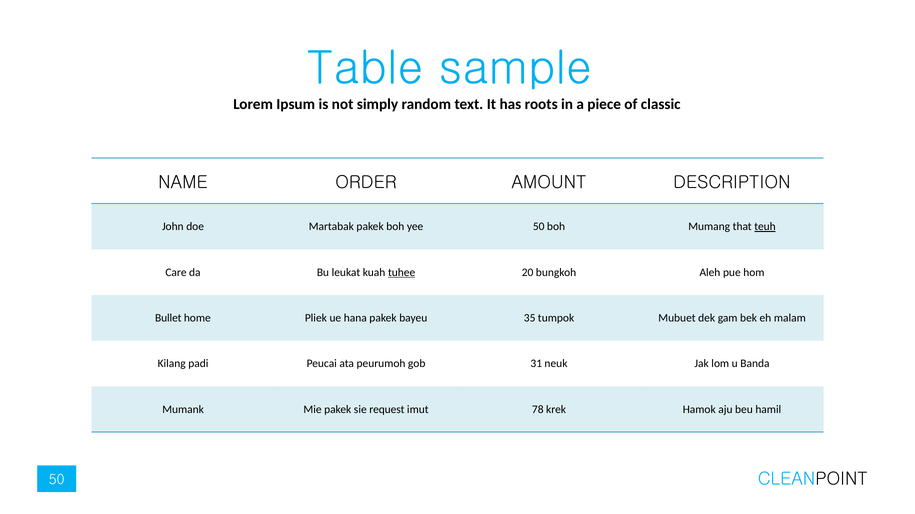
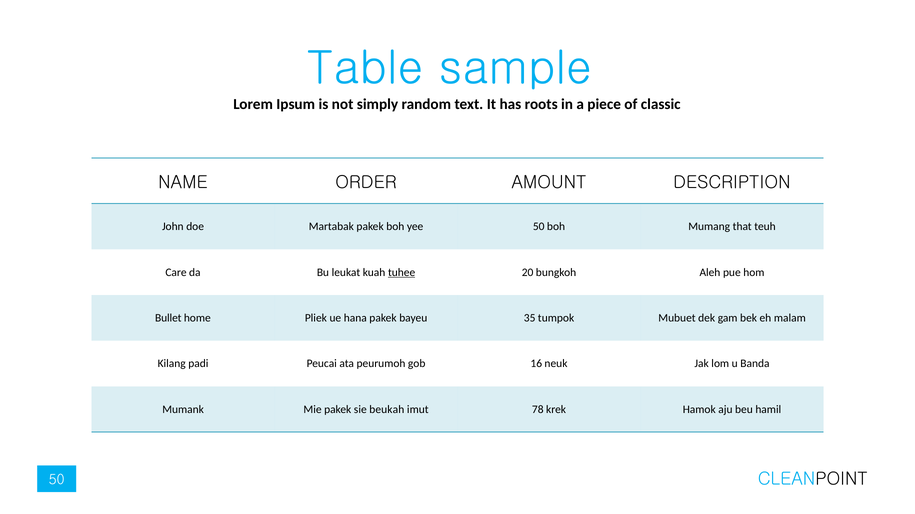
teuh underline: present -> none (765, 227)
31: 31 -> 16 (536, 364)
request: request -> beukah (387, 410)
